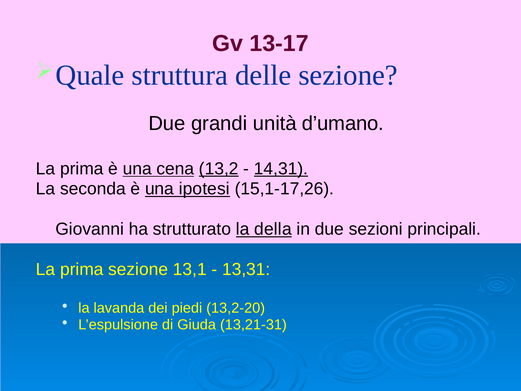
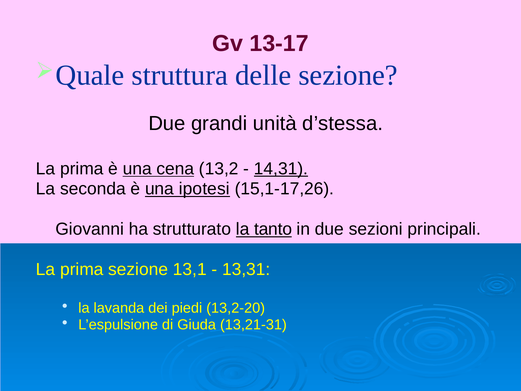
d’umano: d’umano -> d’stessa (343, 123)
13,2 underline: present -> none (219, 169)
della: della -> tanto (273, 229)
